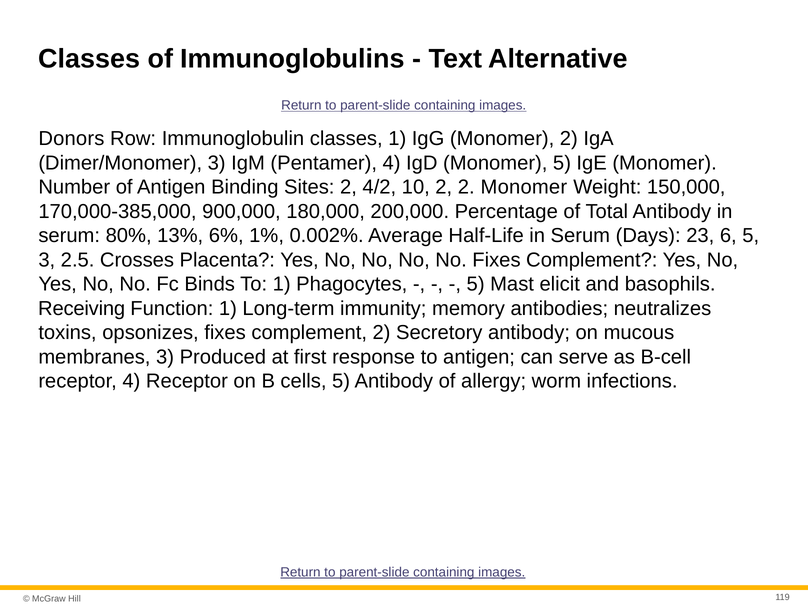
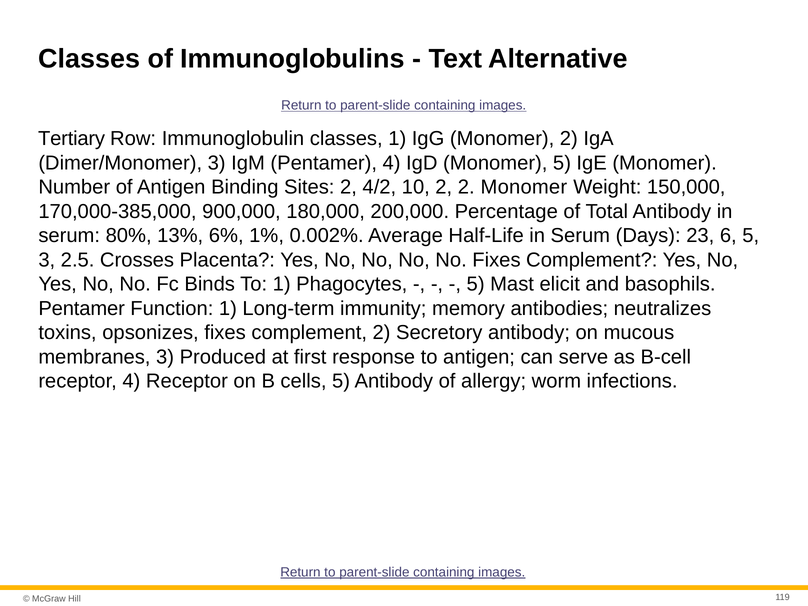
Donors: Donors -> Tertiary (72, 139)
Receiving: Receiving -> Pentamer (82, 308)
